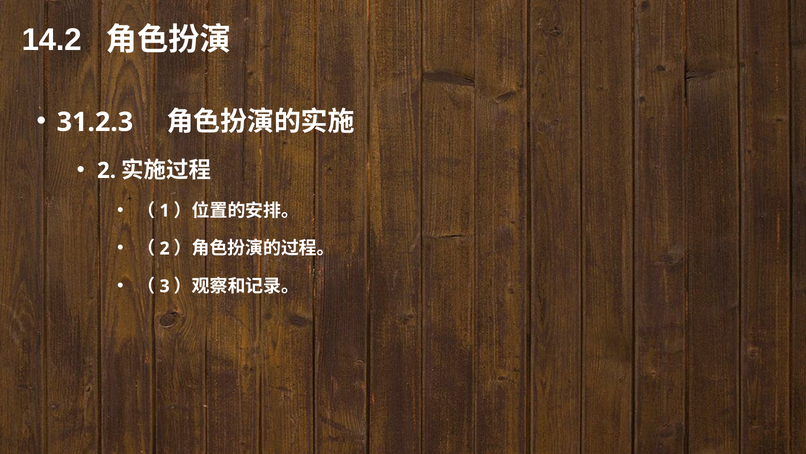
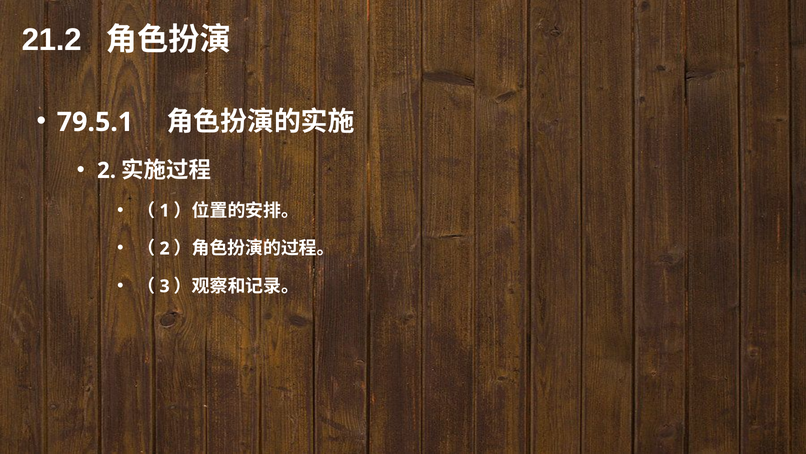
14.2: 14.2 -> 21.2 (52, 40)
31.2.3: 31.2.3 -> 79.5.1 (95, 122)
